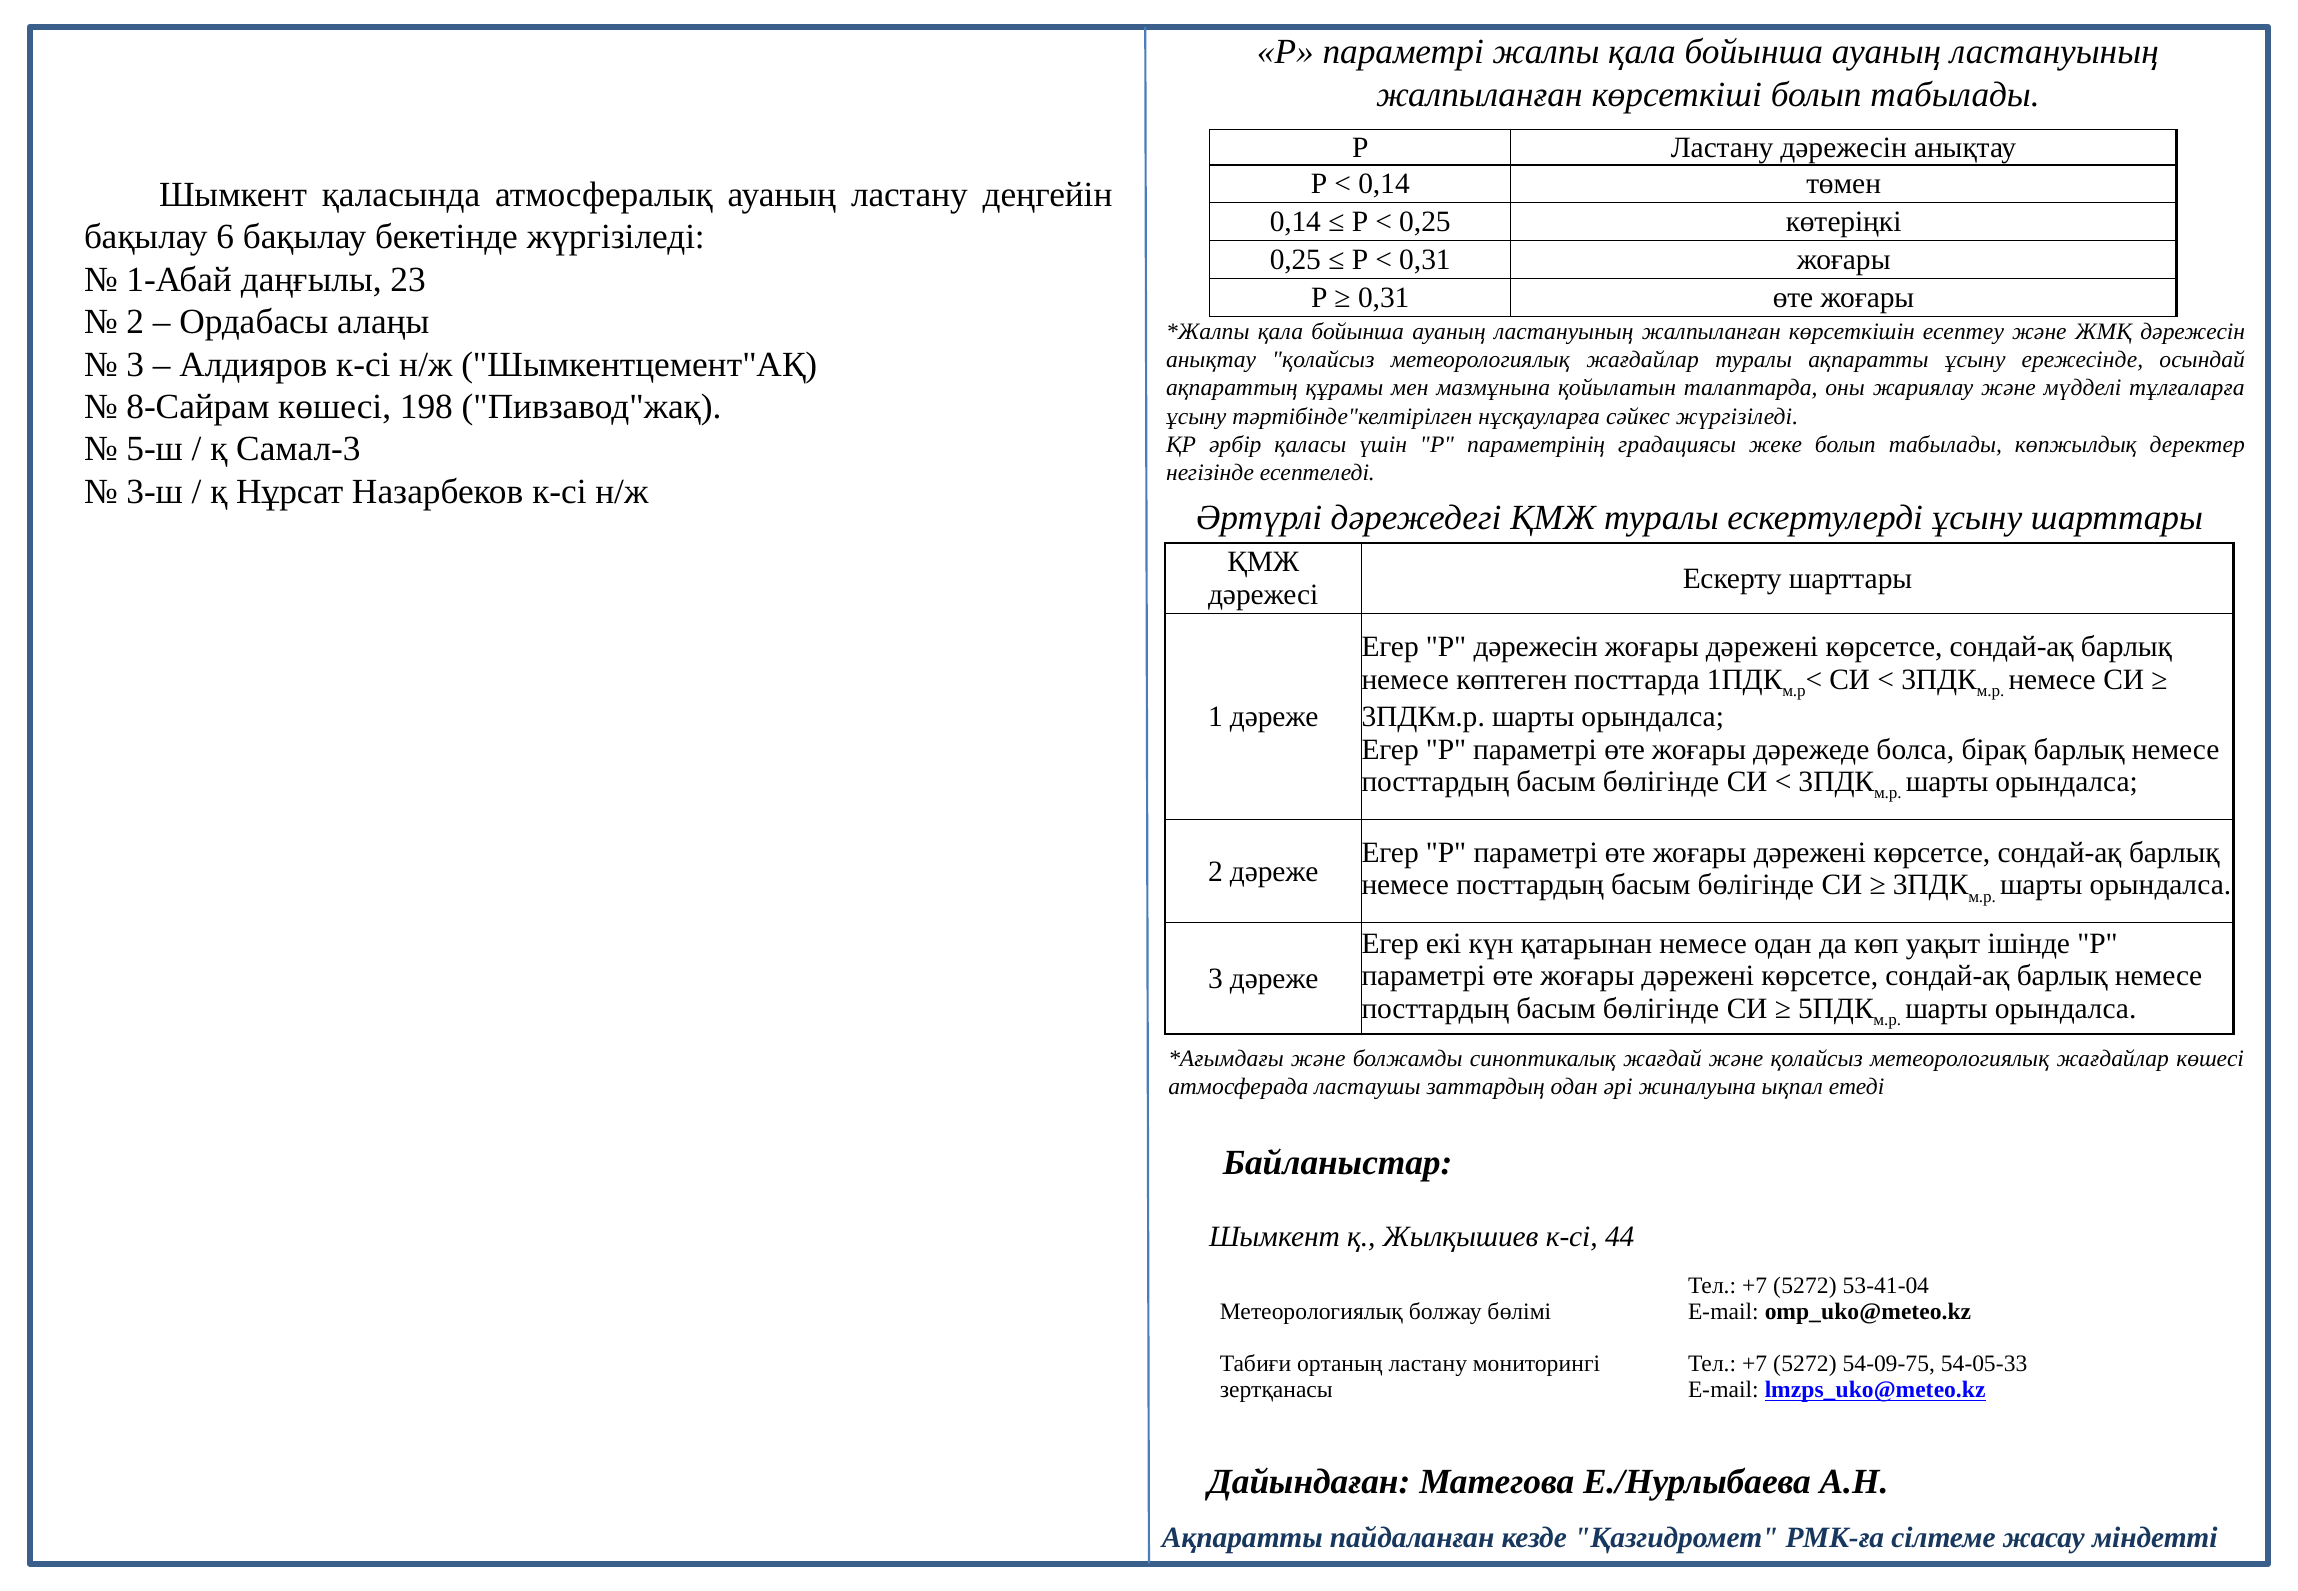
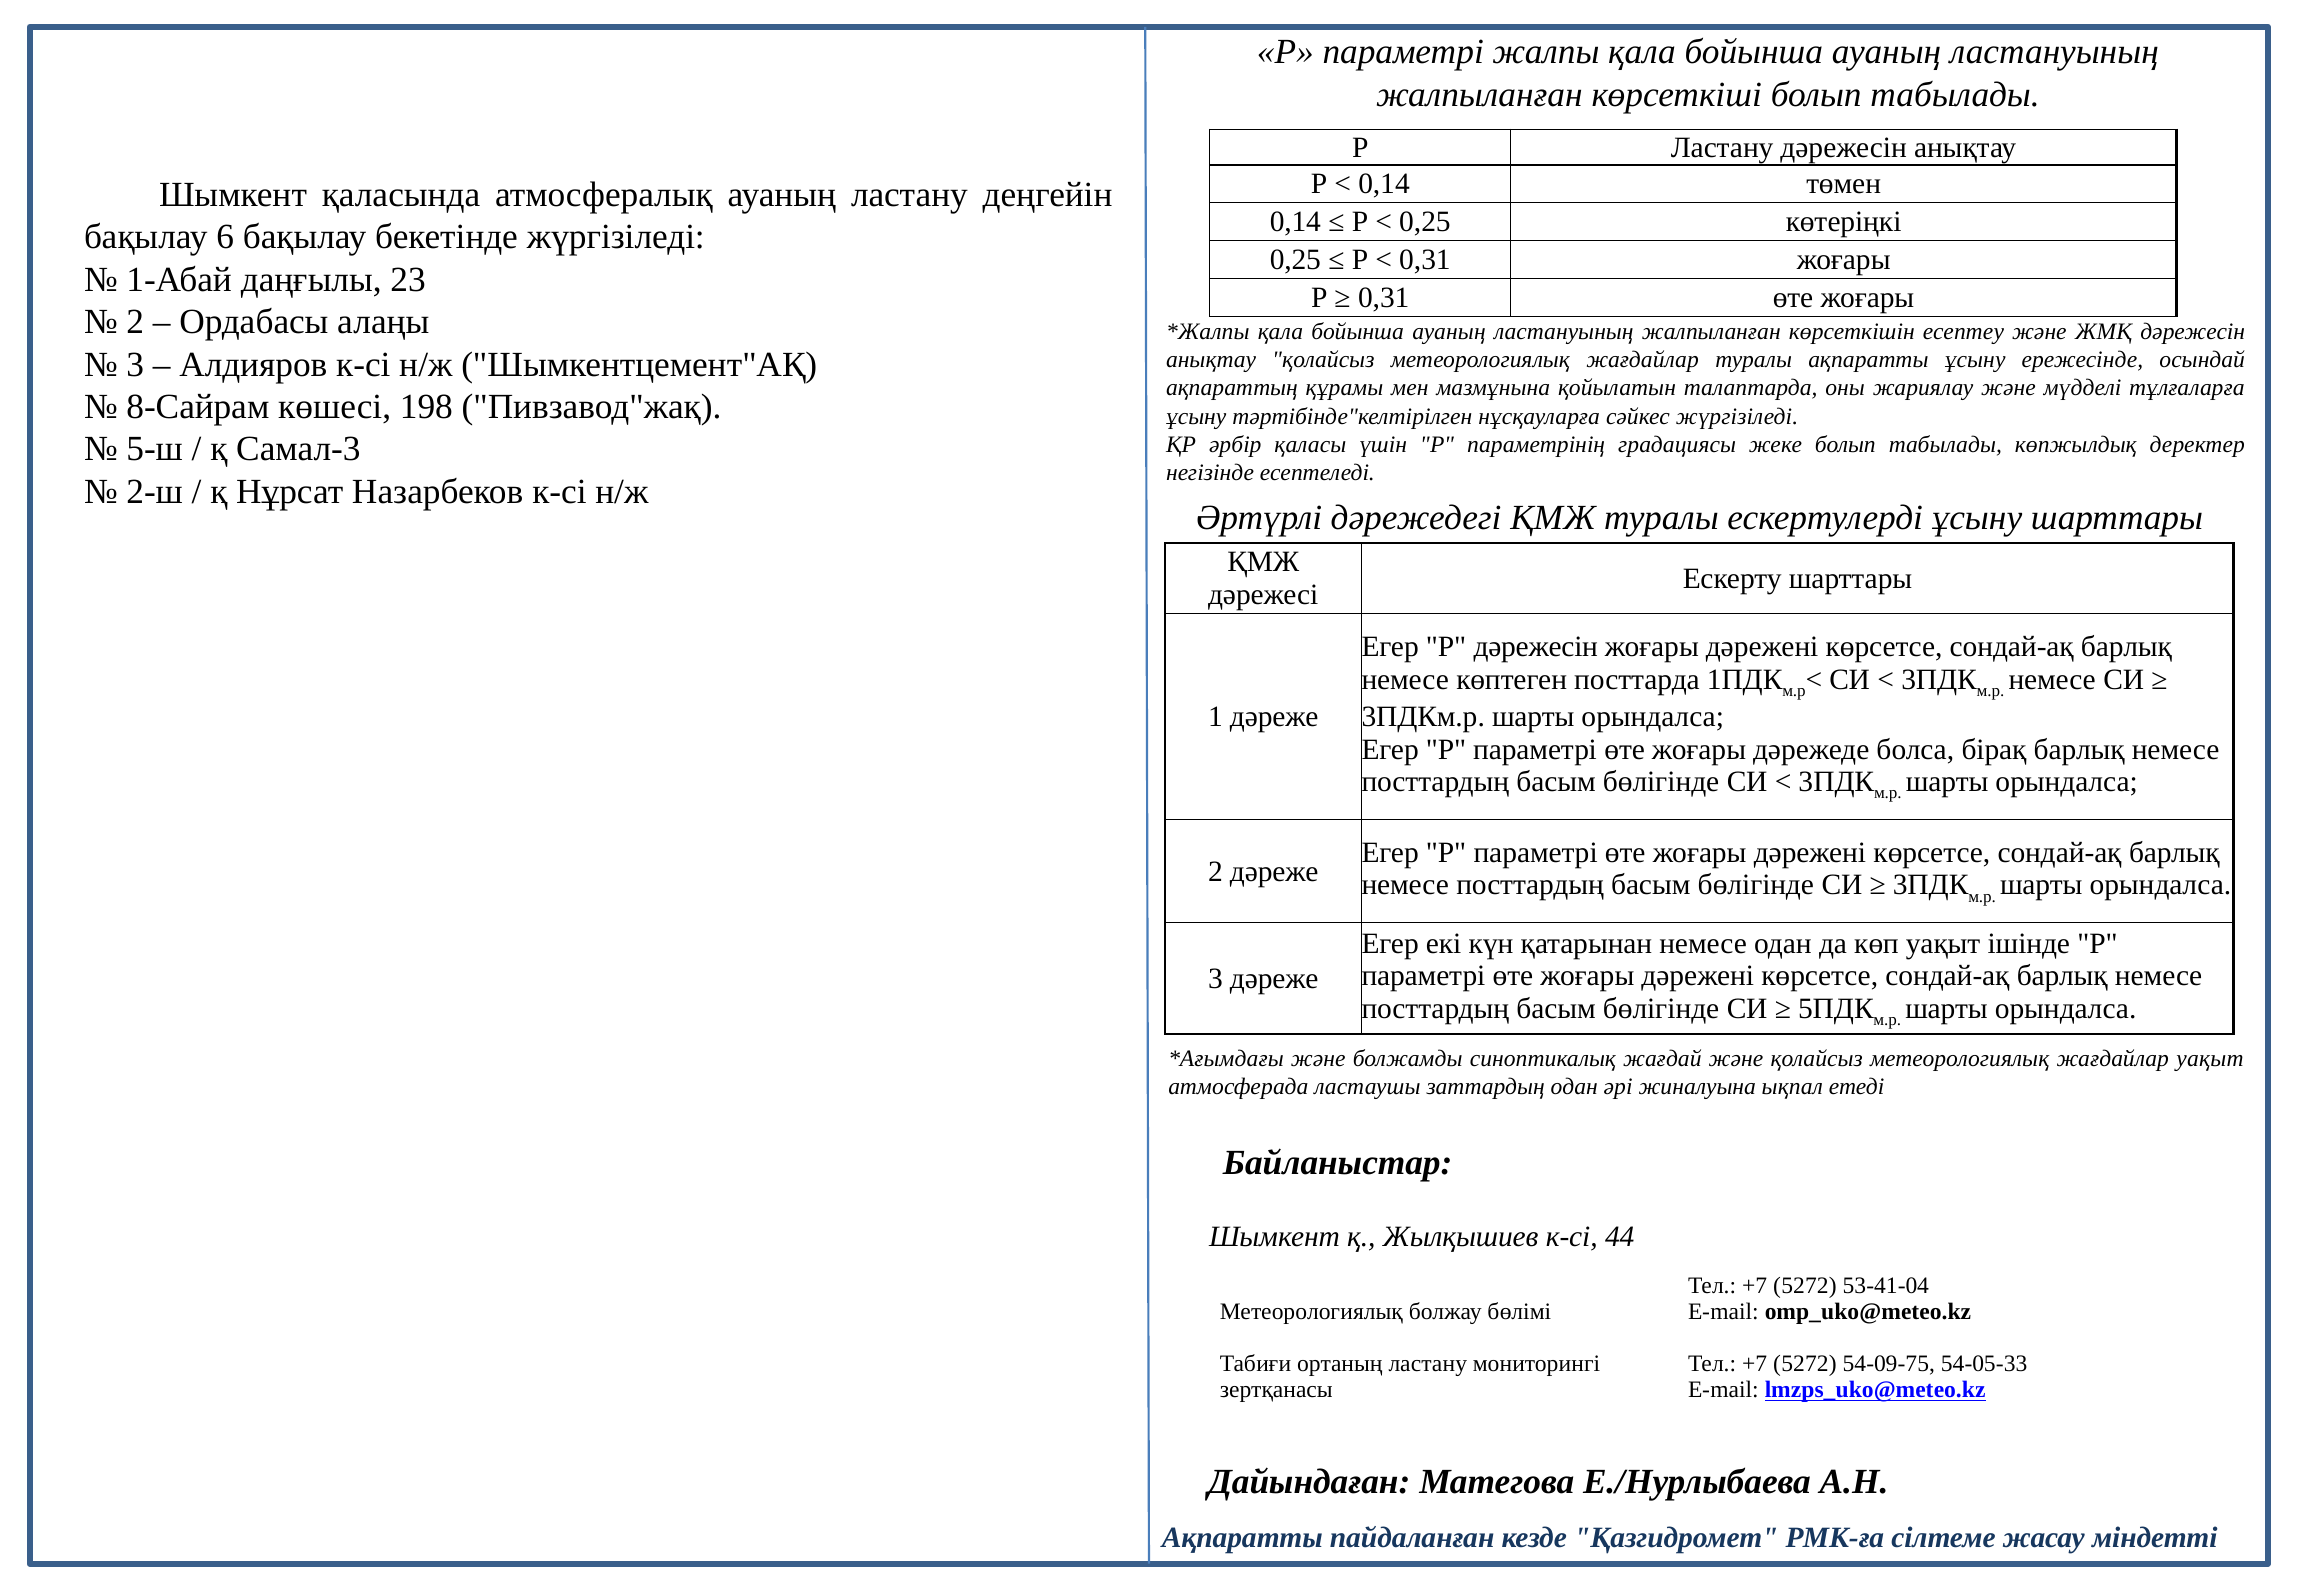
3-ш: 3-ш -> 2-ш (155, 492)
жағдайлар көшесі: көшесі -> уақыт (2210, 1059)
